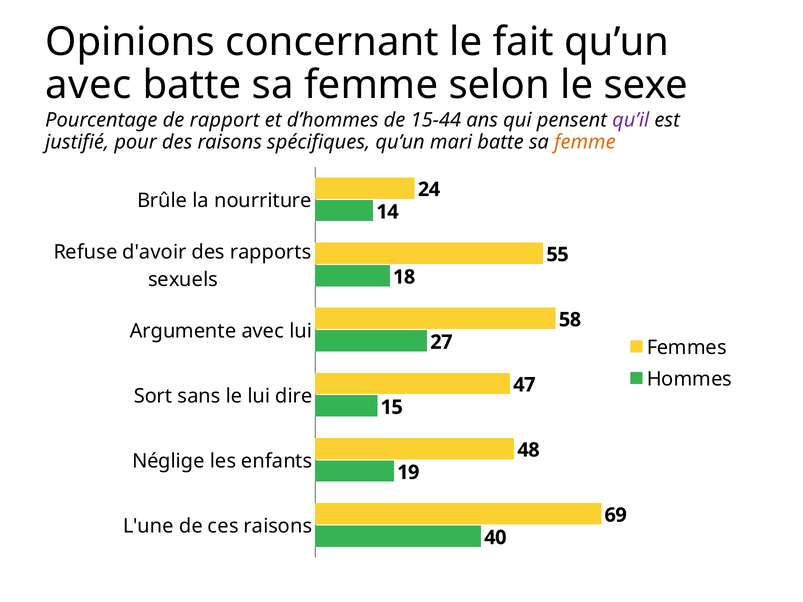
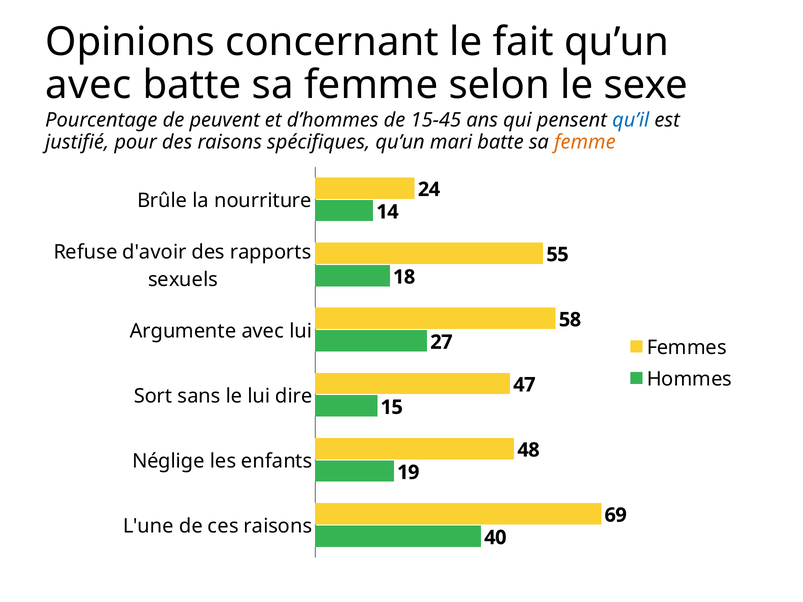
rapport: rapport -> peuvent (225, 120)
15-44: 15-44 -> 15-45 (436, 120)
qu’il colour: purple -> blue (631, 120)
